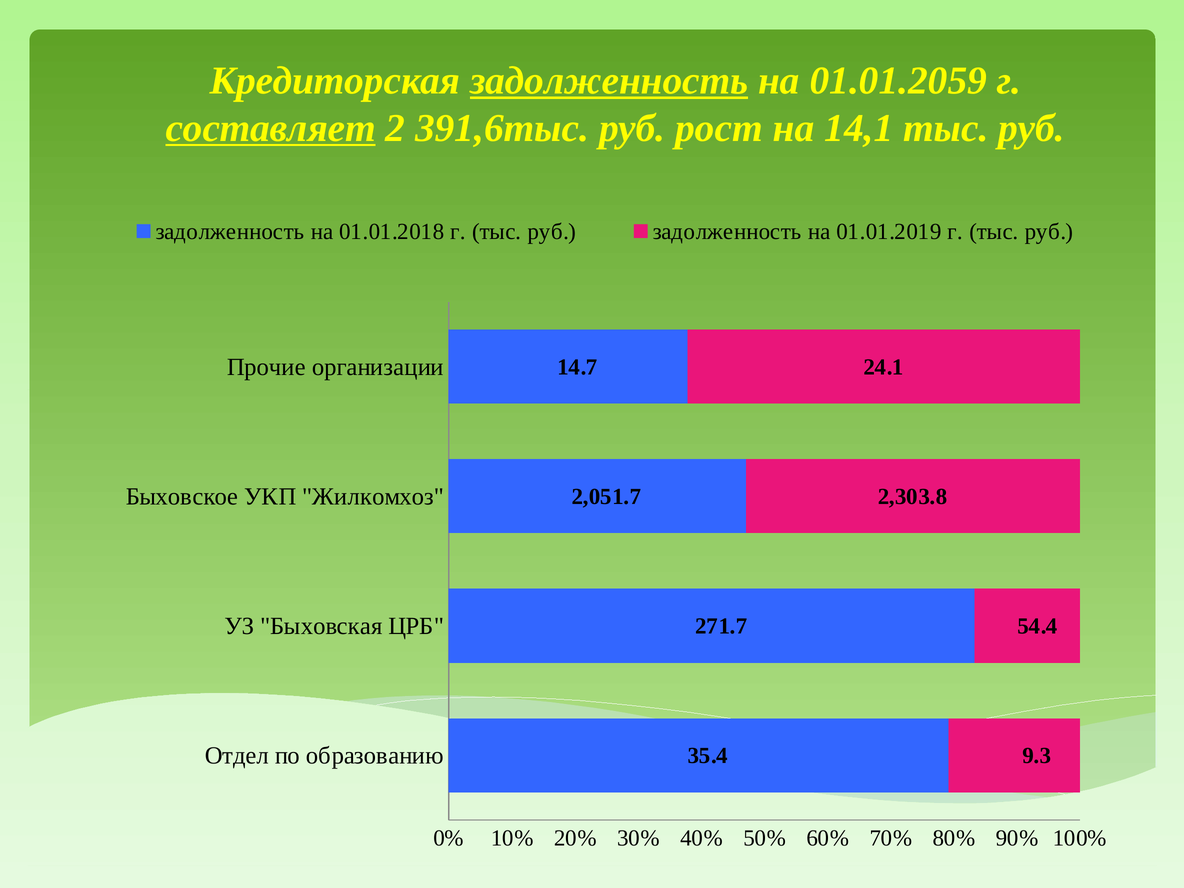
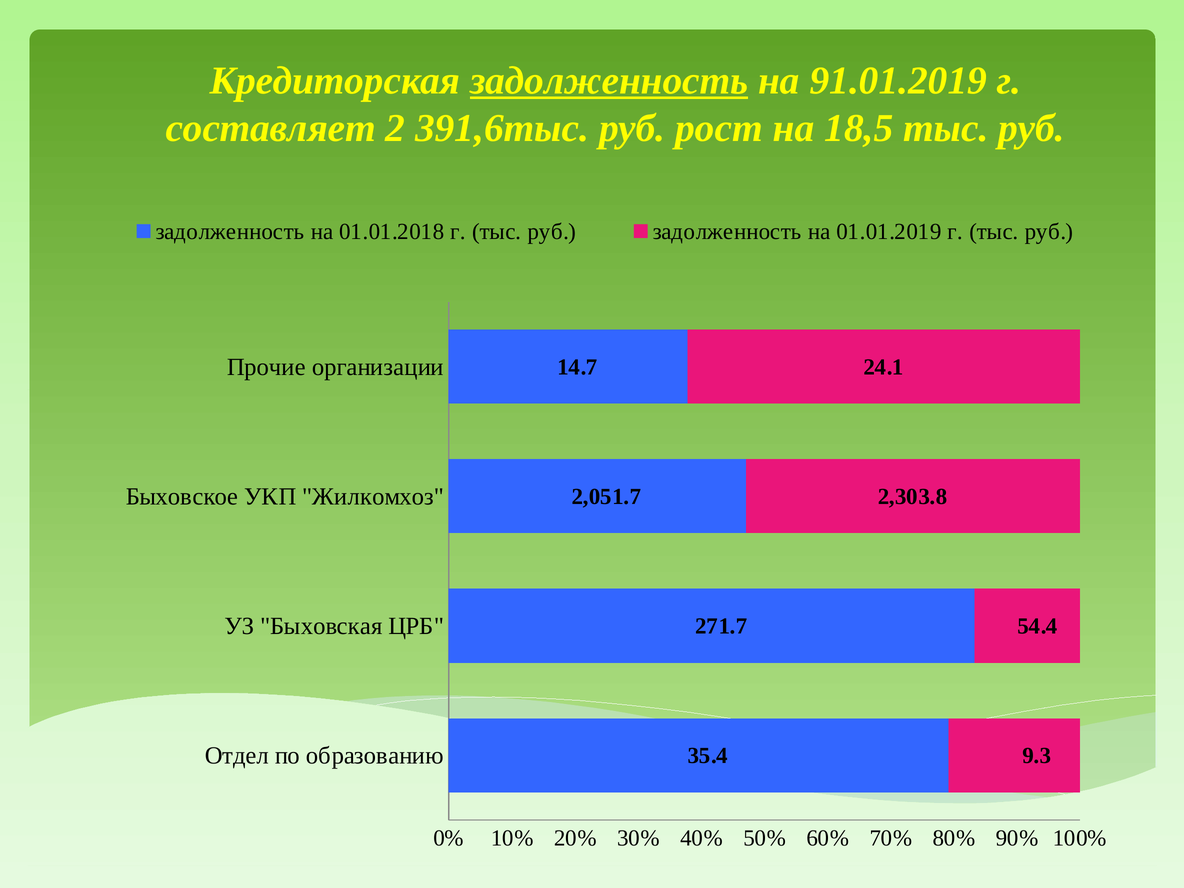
01.01.2059: 01.01.2059 -> 91.01.2019 (898, 81)
составляет underline: present -> none (271, 128)
14,1: 14,1 -> 18,5 (859, 128)
